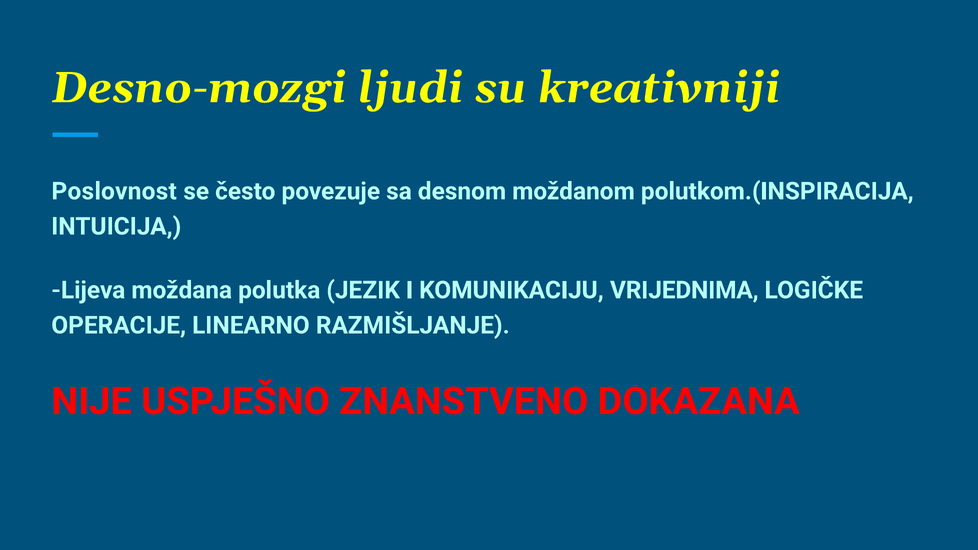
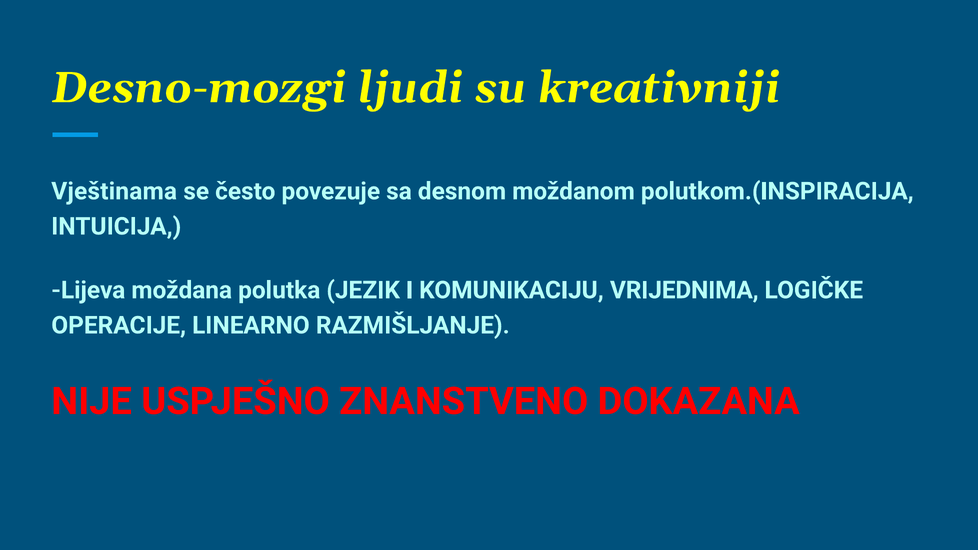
Poslovnost: Poslovnost -> Vještinama (114, 191)
